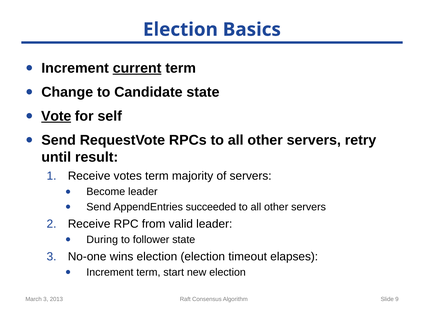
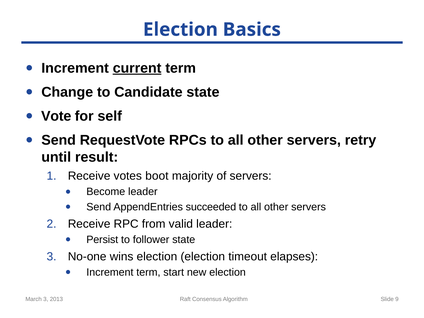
Vote underline: present -> none (56, 116)
votes term: term -> boot (157, 176)
During: During -> Persist (102, 240)
